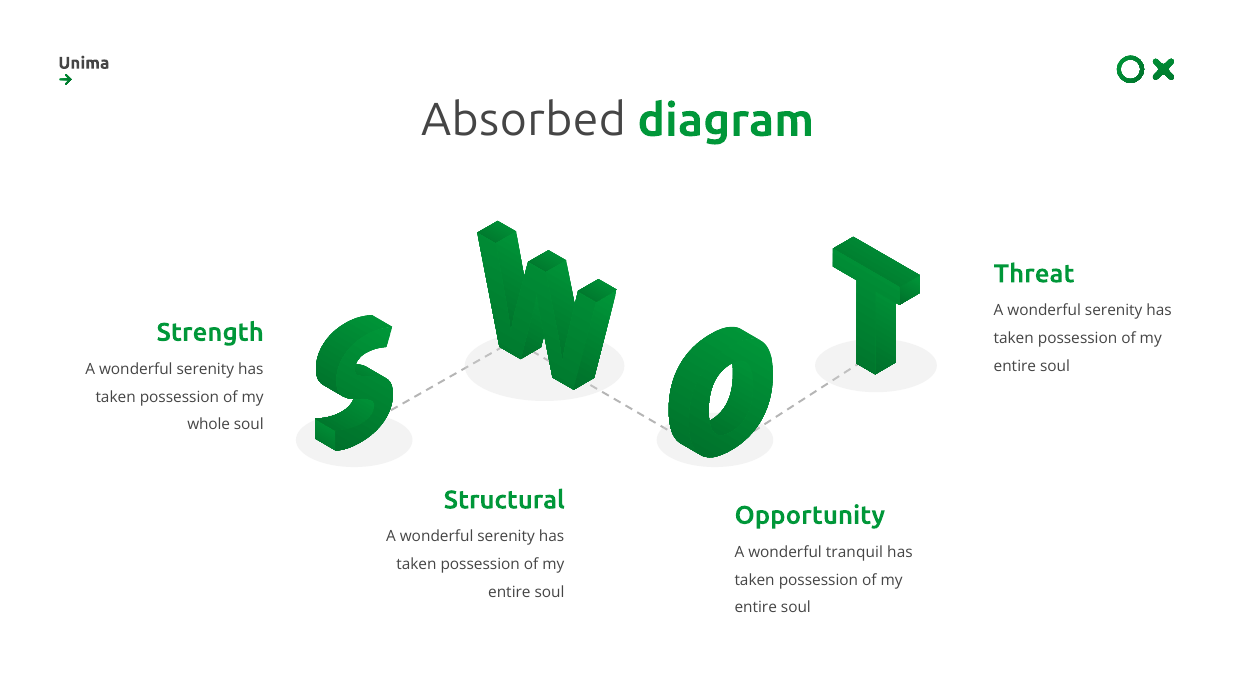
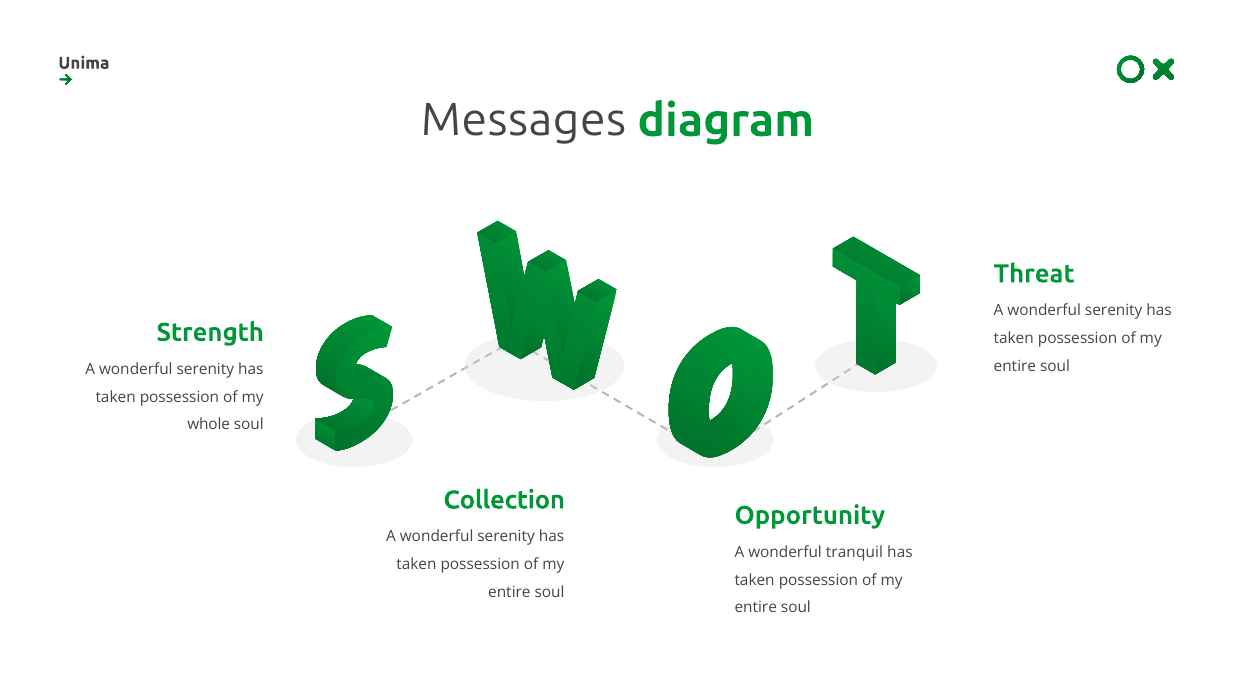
Absorbed: Absorbed -> Messages (524, 120)
Structural: Structural -> Collection (504, 500)
